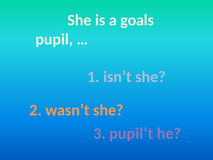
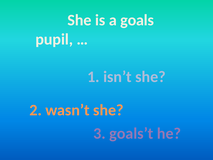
pupil’t: pupil’t -> goals’t (131, 133)
